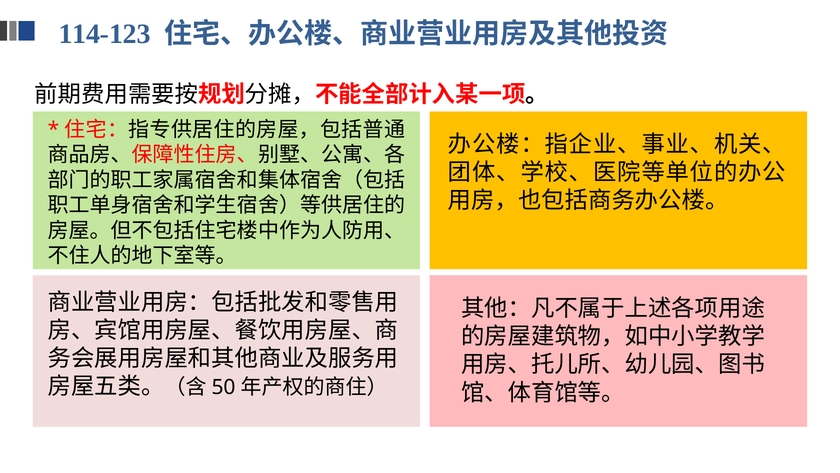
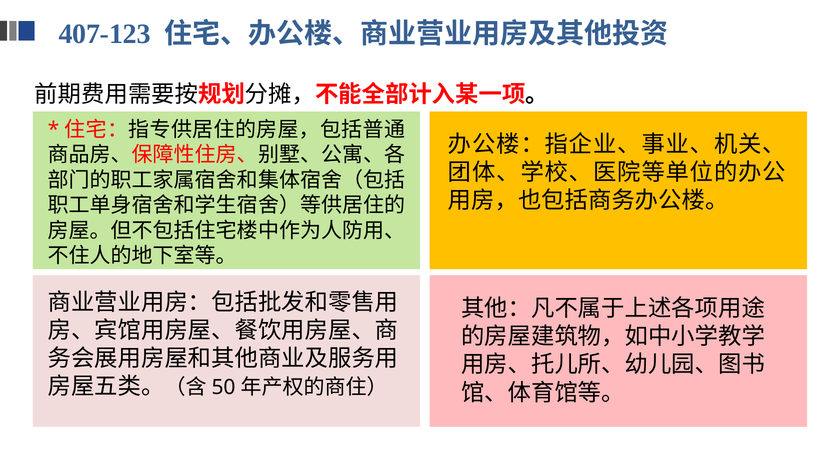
114-123: 114-123 -> 407-123 (105, 34)
